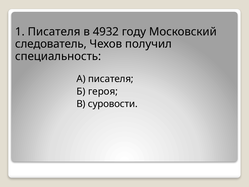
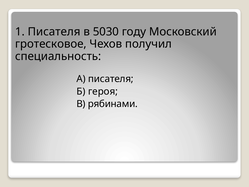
4932: 4932 -> 5030 (106, 32)
следователь: следователь -> гротесковое (51, 44)
суровости: суровости -> рябинами (113, 104)
